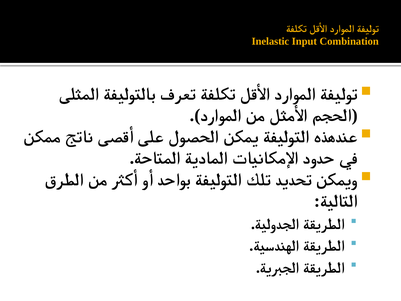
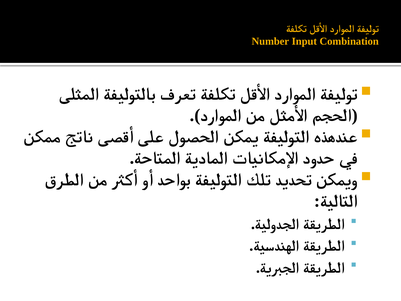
Inelastic: Inelastic -> Number (270, 41)
